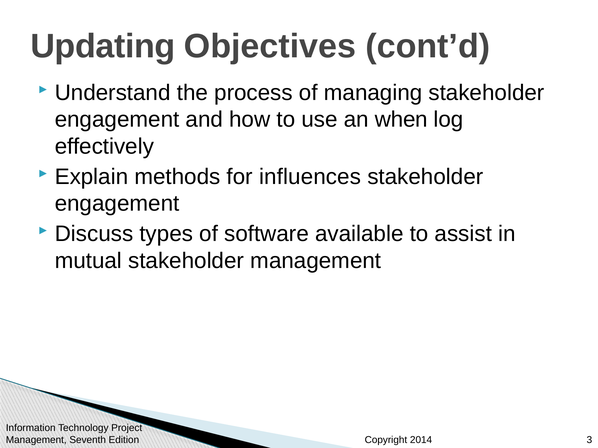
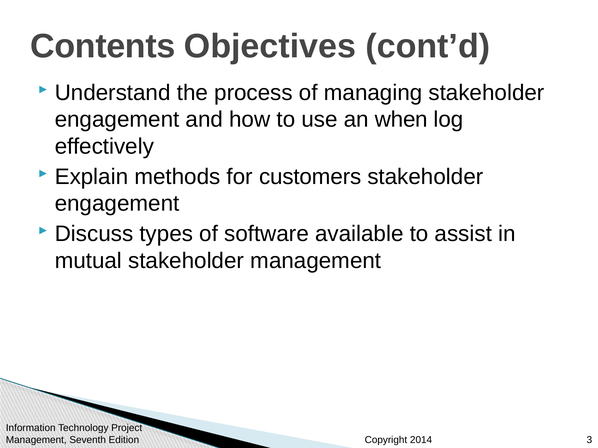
Updating: Updating -> Contents (103, 46)
influences: influences -> customers (310, 177)
